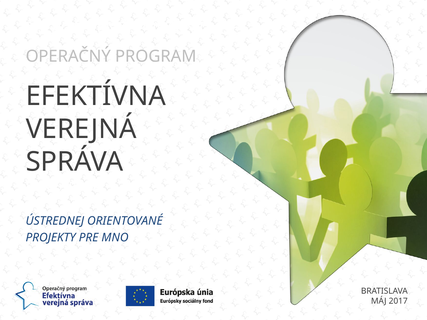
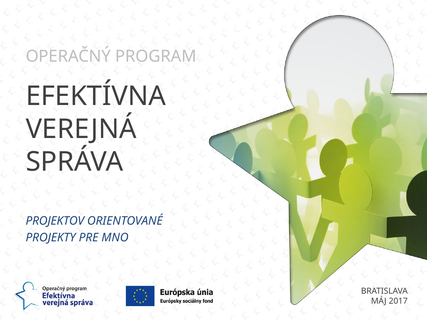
ÚSTREDNEJ: ÚSTREDNEJ -> PROJEKTOV (55, 221)
